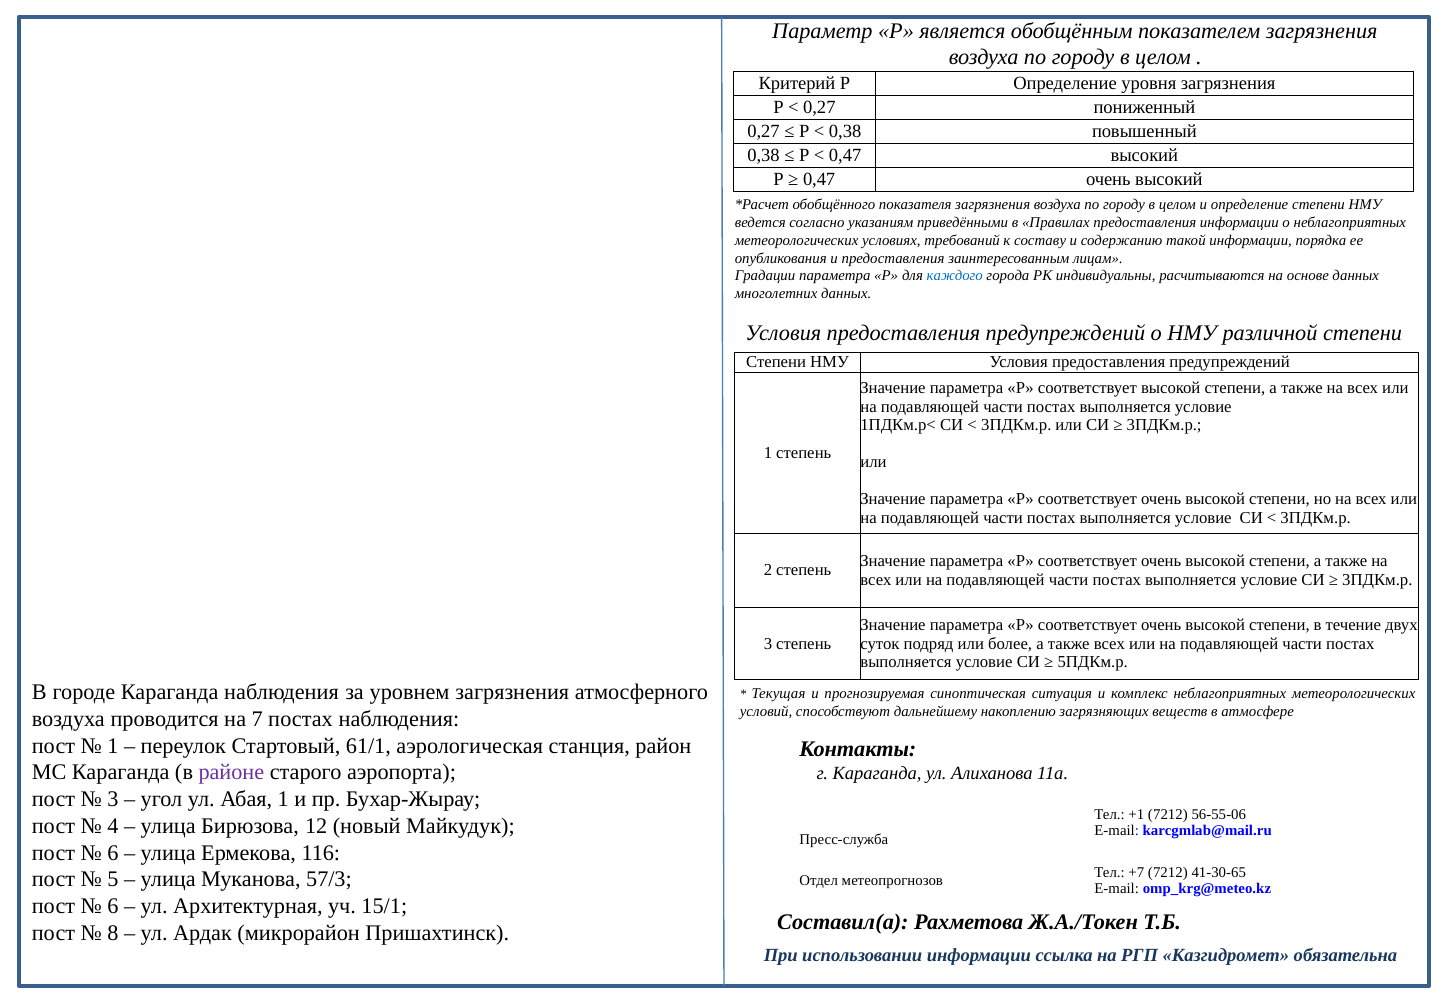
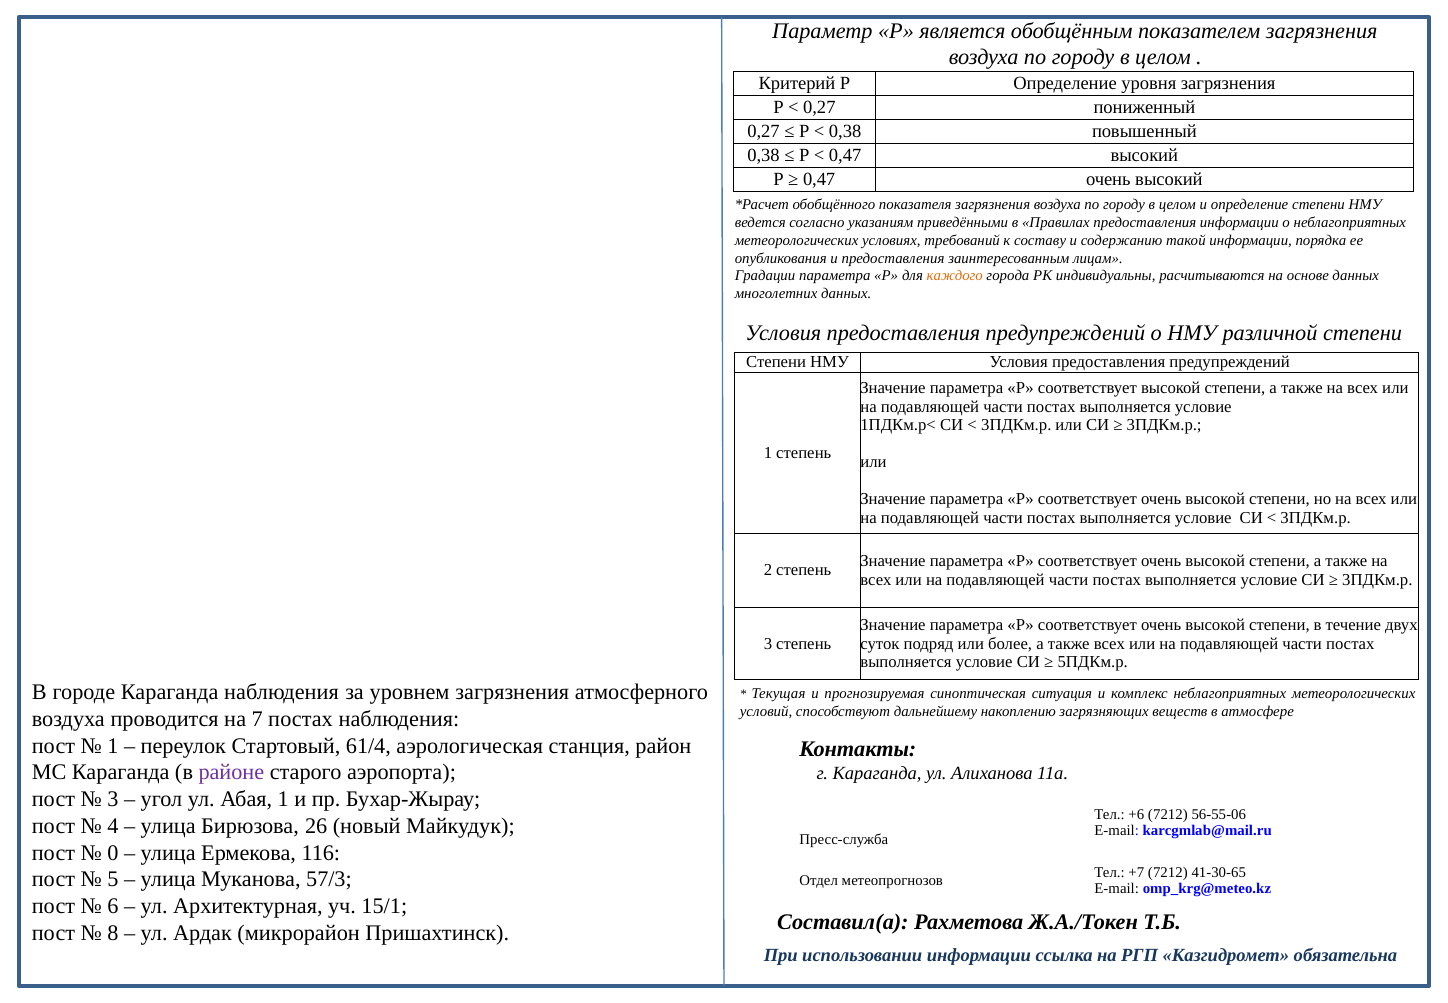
каждого colour: blue -> orange (955, 276)
61/1: 61/1 -> 61/4 (368, 745)
+1: +1 -> +6 (1136, 814)
12: 12 -> 26 (316, 826)
6: 6 -> 0 (113, 852)
